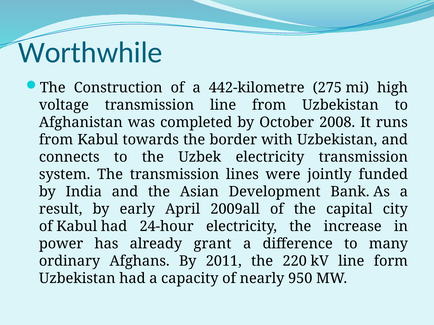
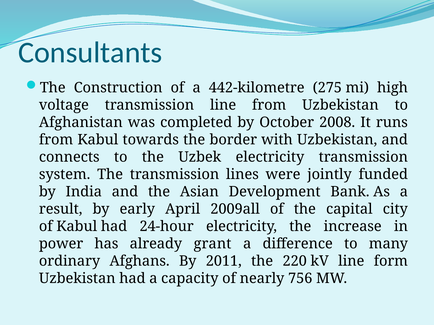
Worthwhile: Worthwhile -> Consultants (90, 53)
950: 950 -> 756 (300, 279)
